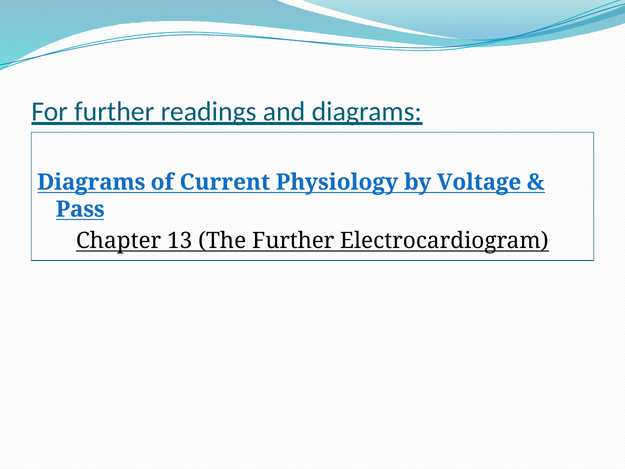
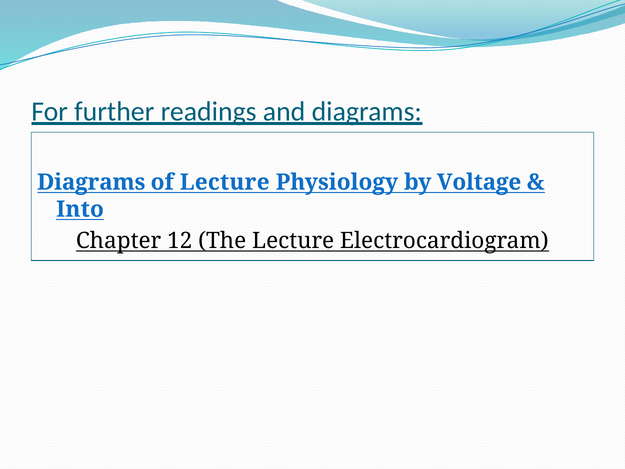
of Current: Current -> Lecture (225, 182)
Pass: Pass -> Into (80, 209)
13: 13 -> 12 (180, 241)
The Further: Further -> Lecture (293, 241)
